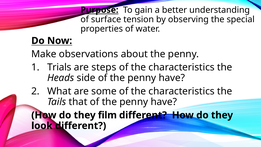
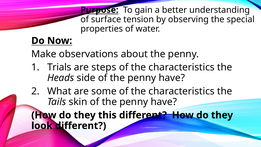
that: that -> skin (78, 102)
film: film -> this (107, 115)
